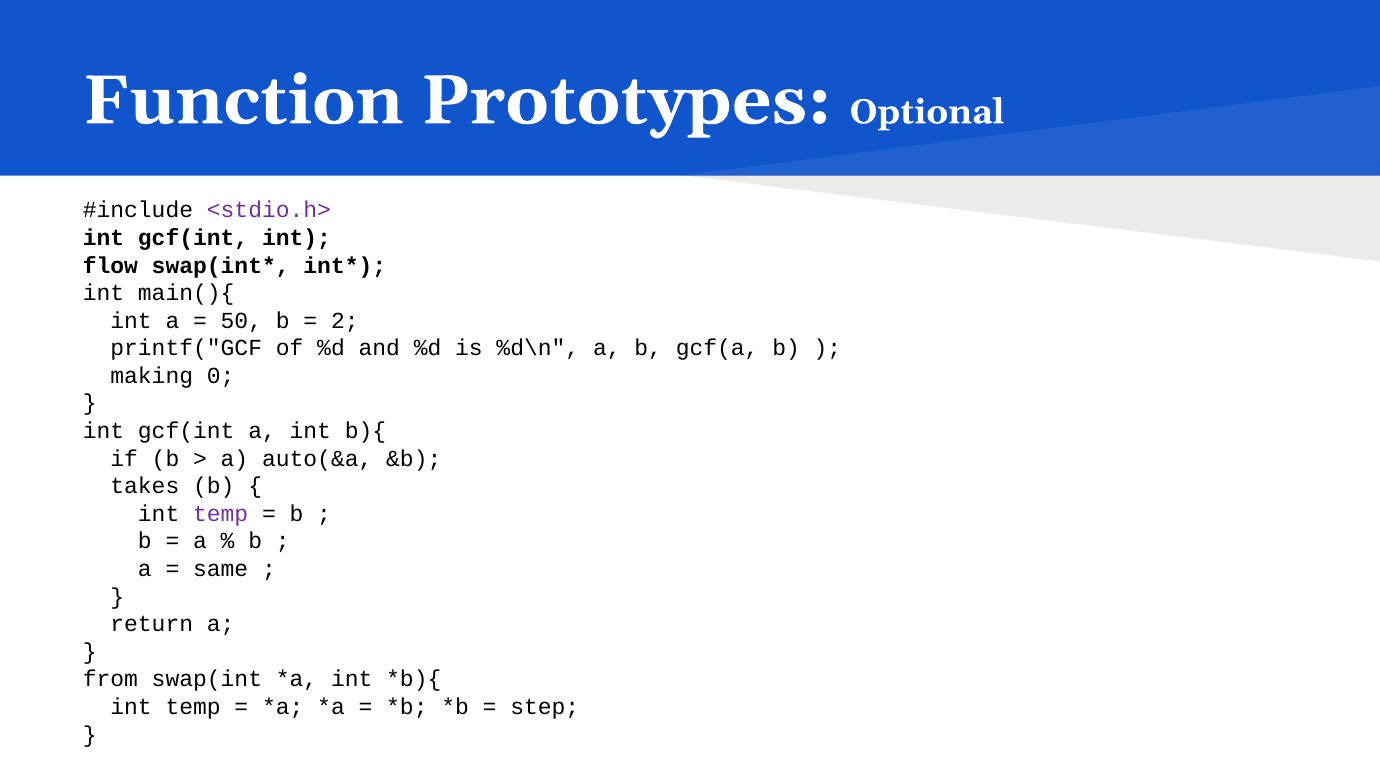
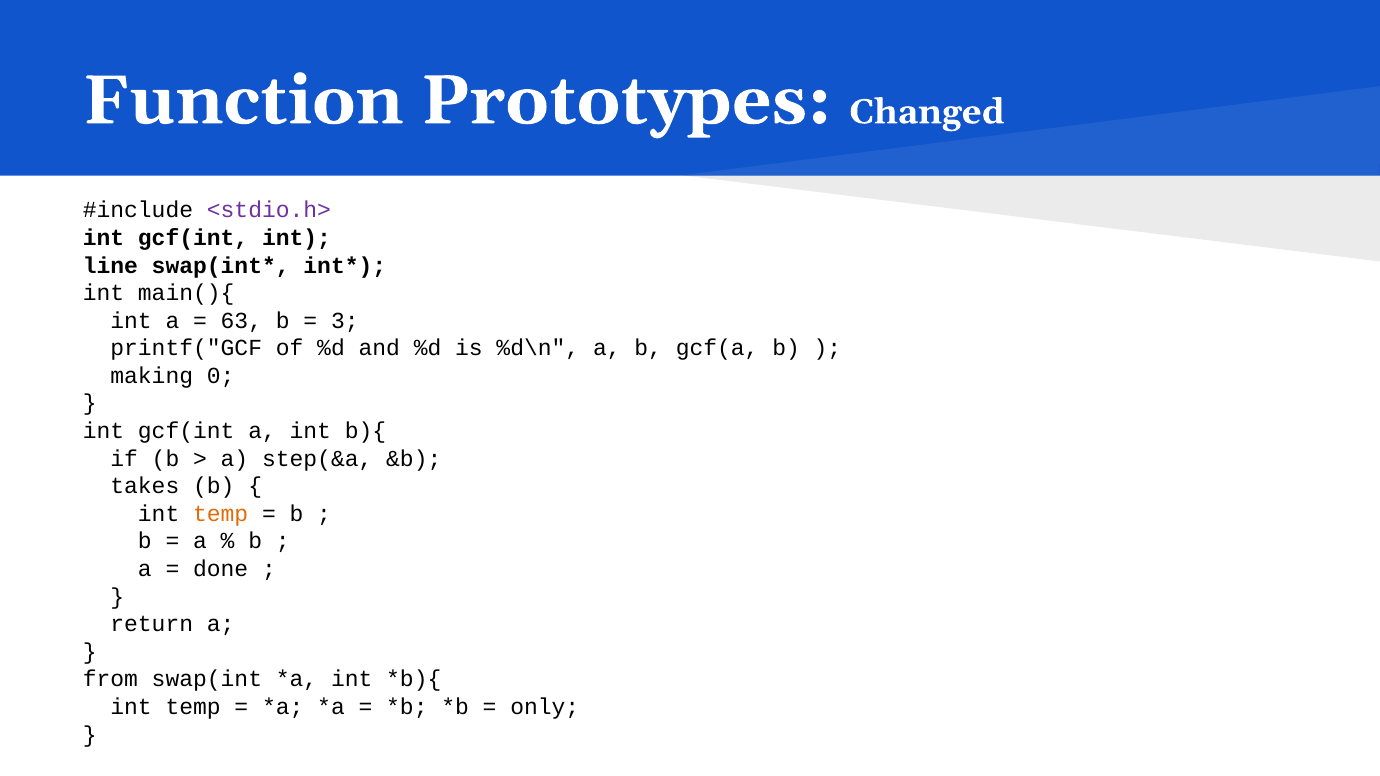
Optional: Optional -> Changed (927, 112)
flow: flow -> line (110, 266)
50: 50 -> 63 (241, 321)
2: 2 -> 3 (345, 321)
auto(&a: auto(&a -> step(&a (317, 459)
temp colour: purple -> orange (221, 514)
same: same -> done (221, 569)
step: step -> only (545, 707)
